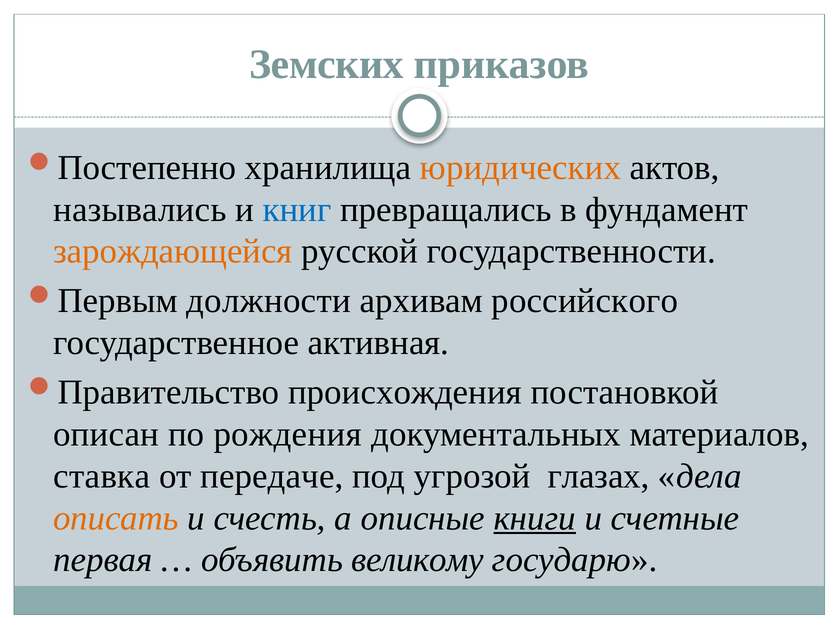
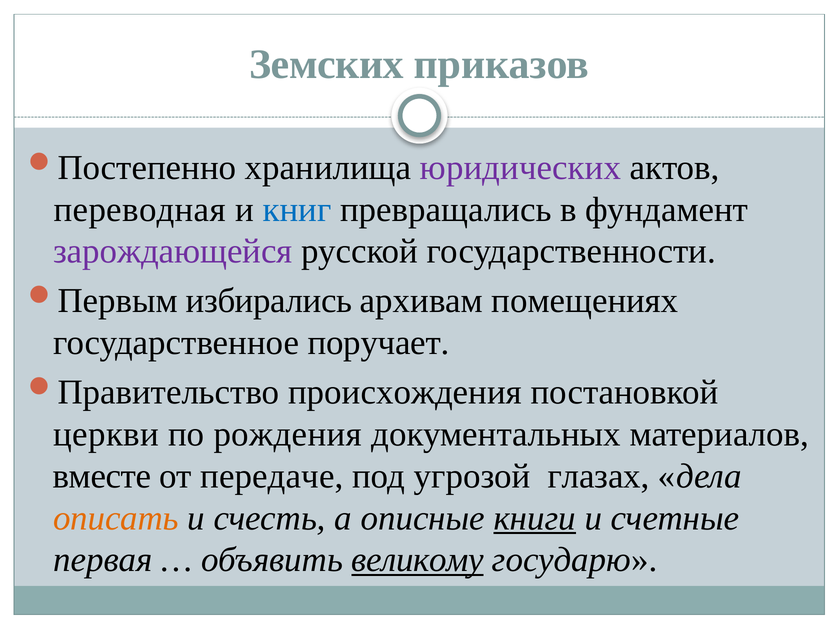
юридических colour: orange -> purple (521, 168)
назывались: назывались -> переводная (140, 210)
зарождающейся colour: orange -> purple (173, 252)
должности: должности -> избирались (269, 301)
российского: российского -> помещениях (585, 301)
активная: активная -> поручает (379, 343)
описан: описан -> церкви (106, 434)
ставка: ставка -> вместе (102, 476)
великому underline: none -> present (418, 560)
